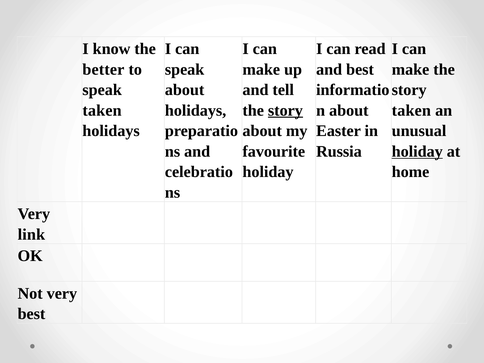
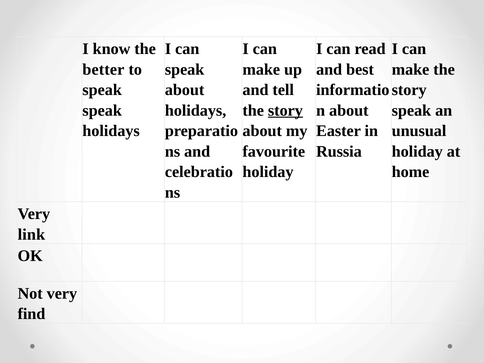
taken: taken -> speak (102, 110)
taken: taken -> speak (411, 110)
holiday underline: present -> none (417, 151)
best: best -> find (31, 314)
